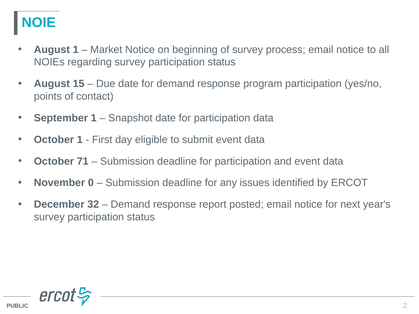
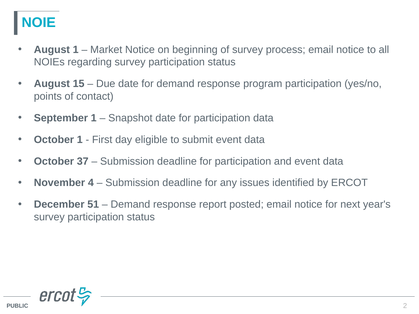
71: 71 -> 37 (83, 161)
0: 0 -> 4 (91, 183)
32: 32 -> 51 (93, 205)
